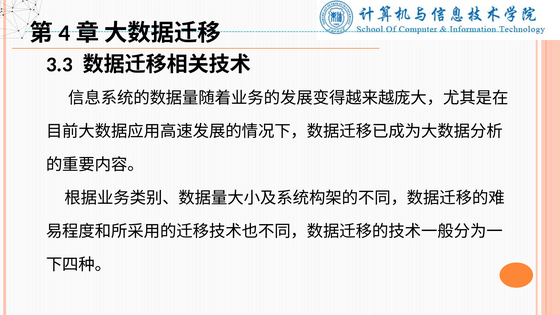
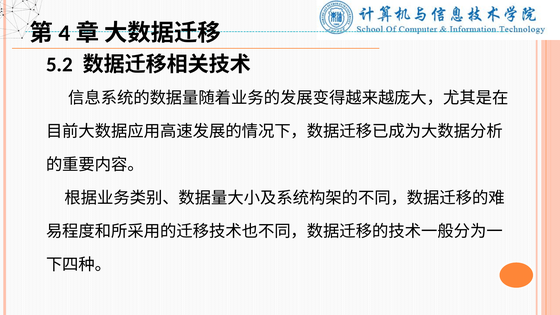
3.3: 3.3 -> 5.2 (59, 64)
